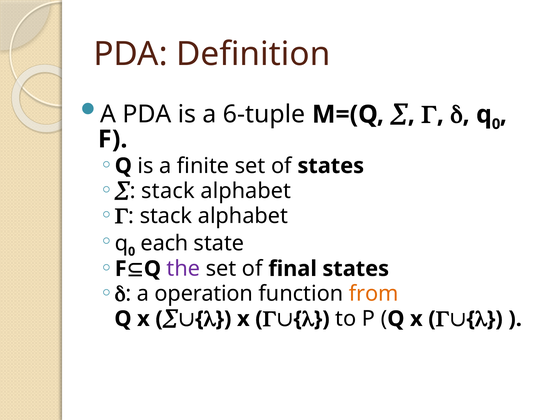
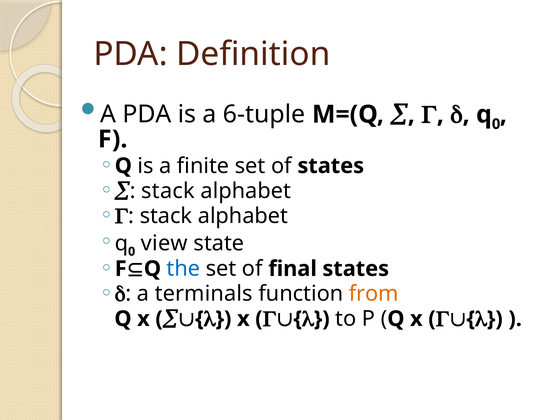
each: each -> view (164, 243)
the colour: purple -> blue (183, 269)
operation: operation -> terminals (204, 294)
